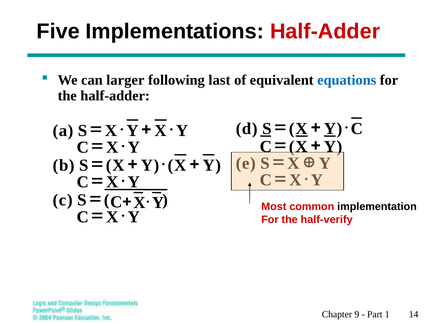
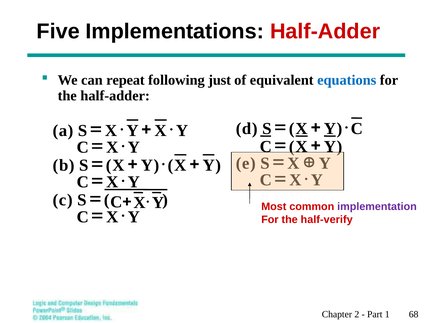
larger: larger -> repeat (125, 80)
last: last -> just (220, 80)
implementation colour: black -> purple (377, 207)
9: 9 -> 2 (357, 314)
14: 14 -> 68 (414, 314)
